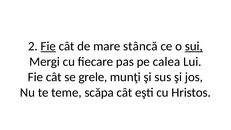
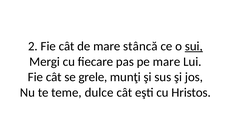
Fie underline: present -> none (48, 46)
pe calea: calea -> mare (167, 62)
scăpa: scăpa -> dulce (99, 92)
